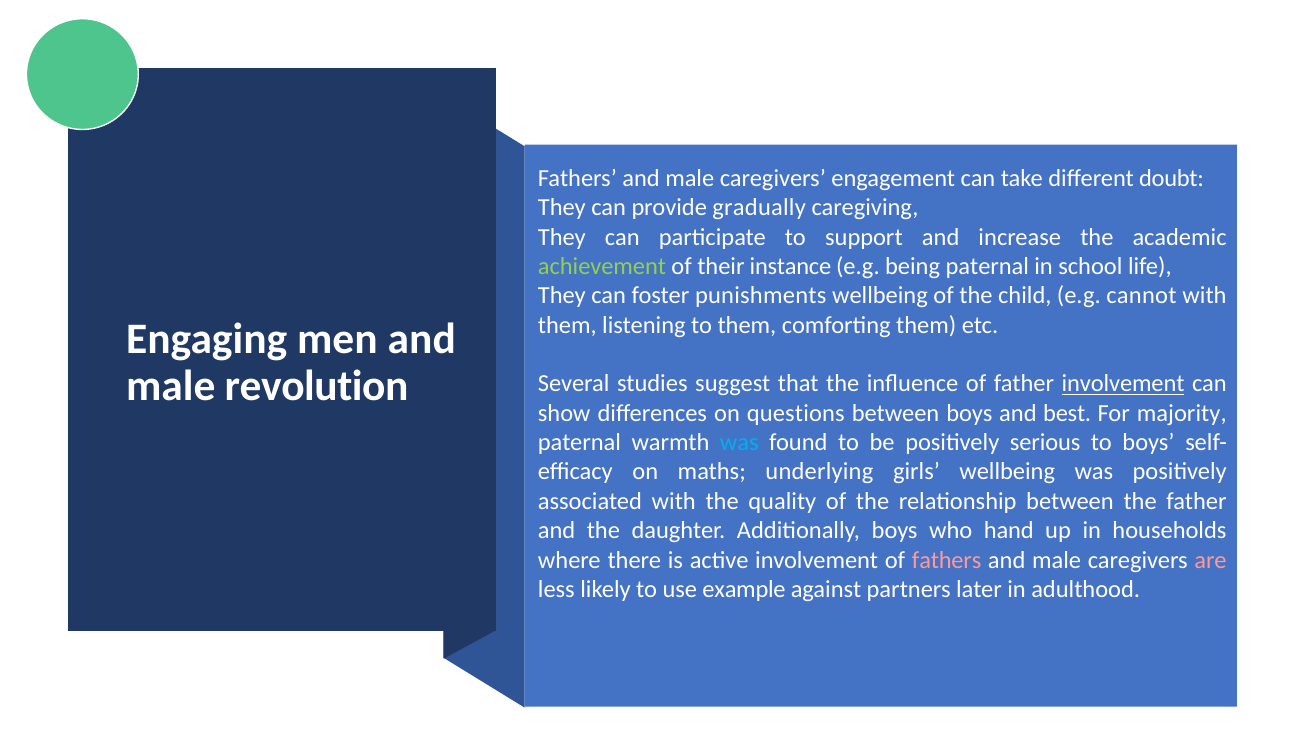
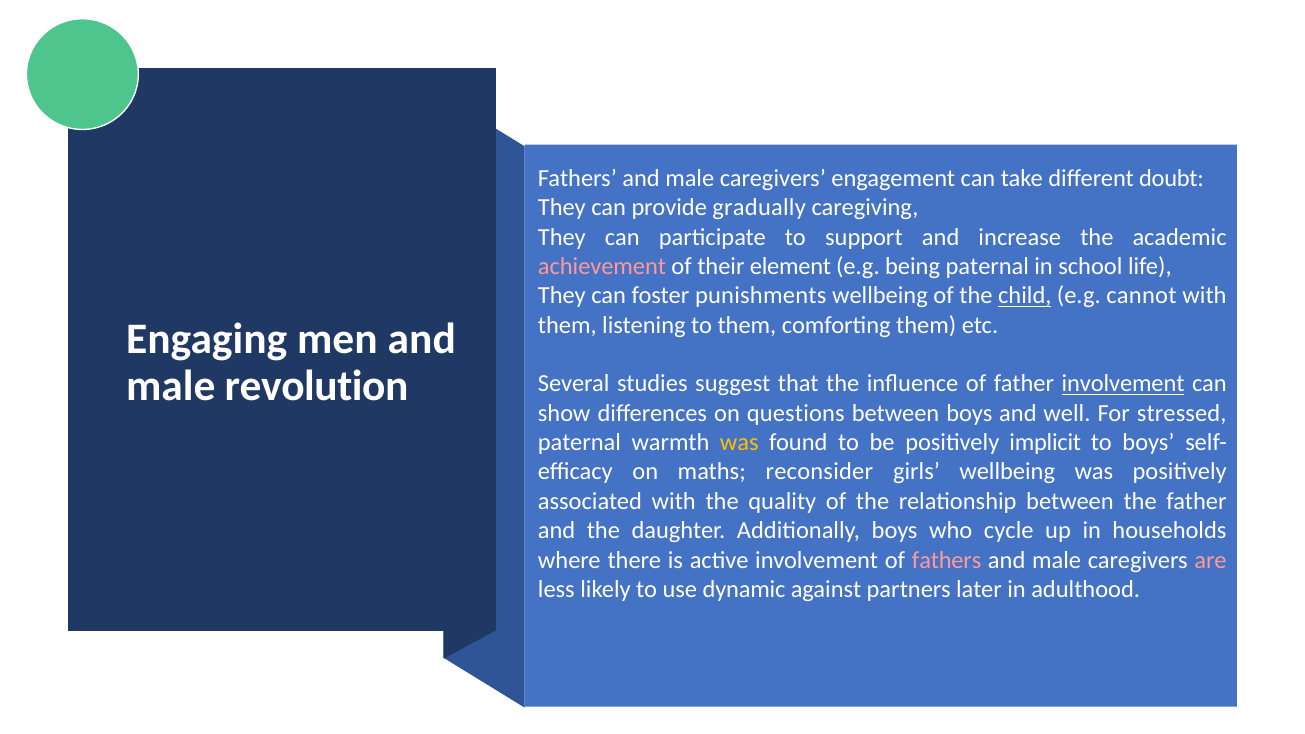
achievement colour: light green -> pink (602, 266)
instance: instance -> element (790, 266)
child underline: none -> present (1025, 296)
best: best -> well (1067, 413)
majority: majority -> stressed (1182, 413)
was colour: light blue -> yellow (739, 443)
serious: serious -> implicit (1045, 443)
underlying: underlying -> reconsider (819, 472)
hand: hand -> cycle (1009, 531)
example: example -> dynamic (744, 589)
